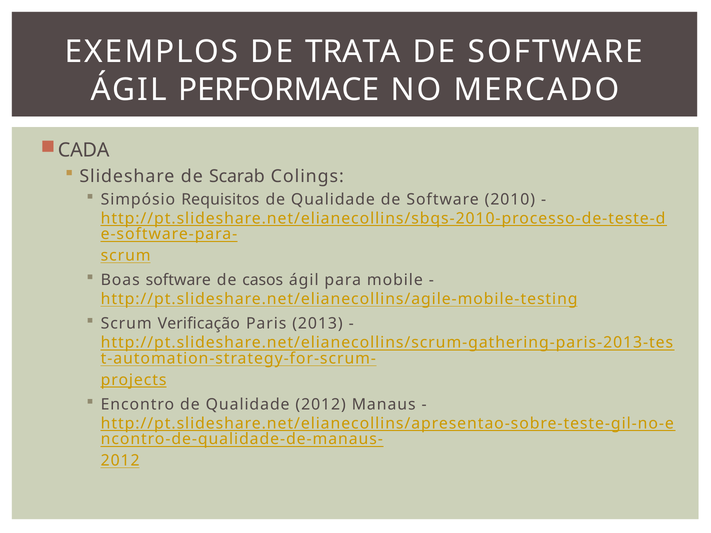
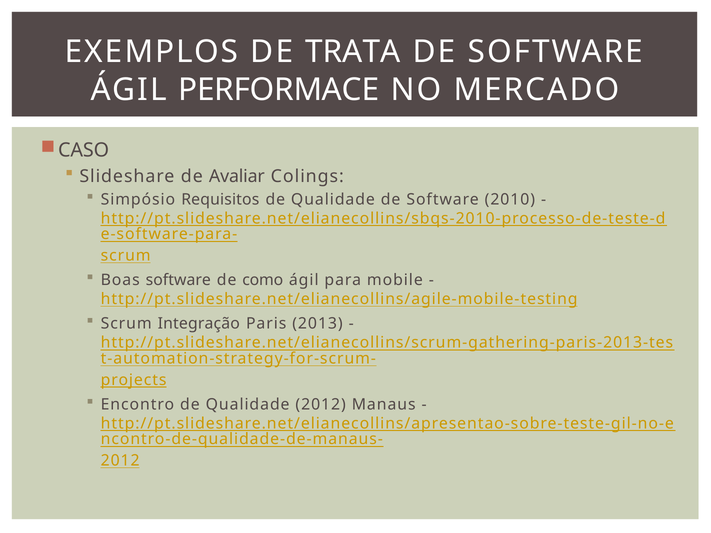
CADA: CADA -> CASO (84, 150)
Scarab: Scarab -> Avaliar (237, 176)
casos: casos -> como (263, 280)
Verificação: Verificação -> Integração (199, 324)
